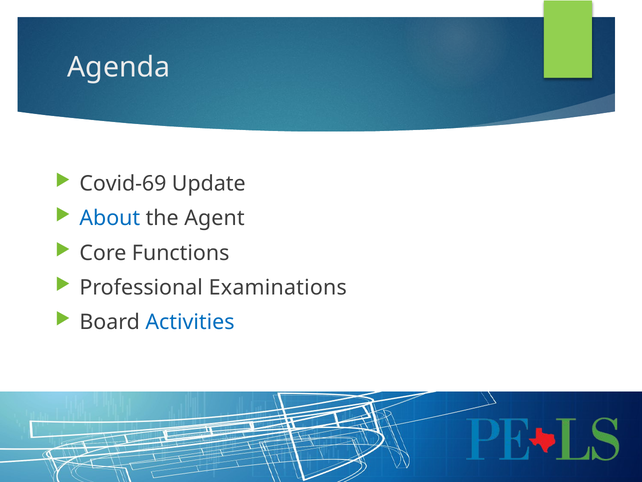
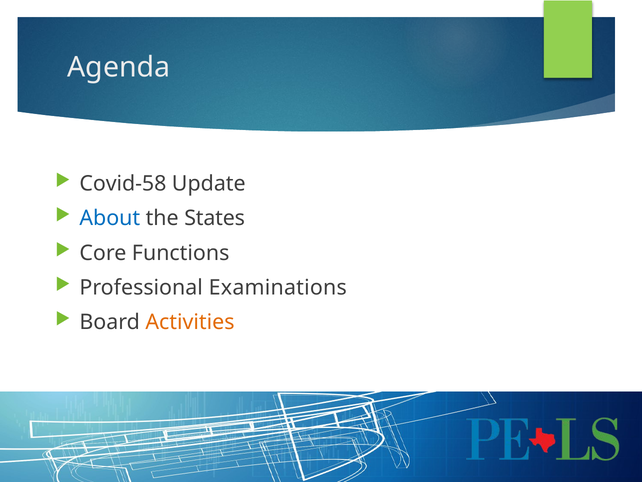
Covid-69: Covid-69 -> Covid-58 (123, 183)
Agent: Agent -> States (215, 218)
Activities colour: blue -> orange (190, 322)
